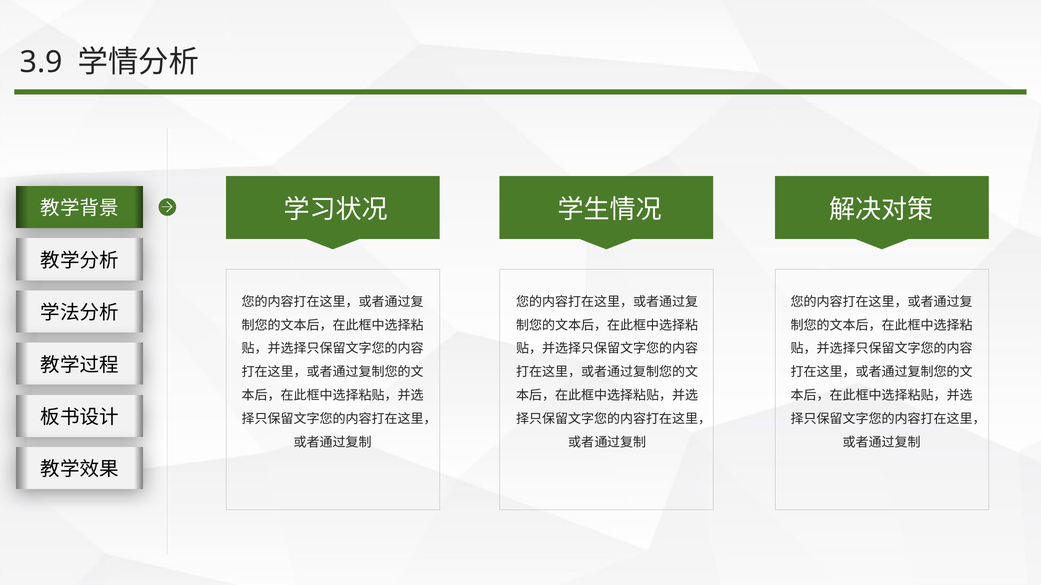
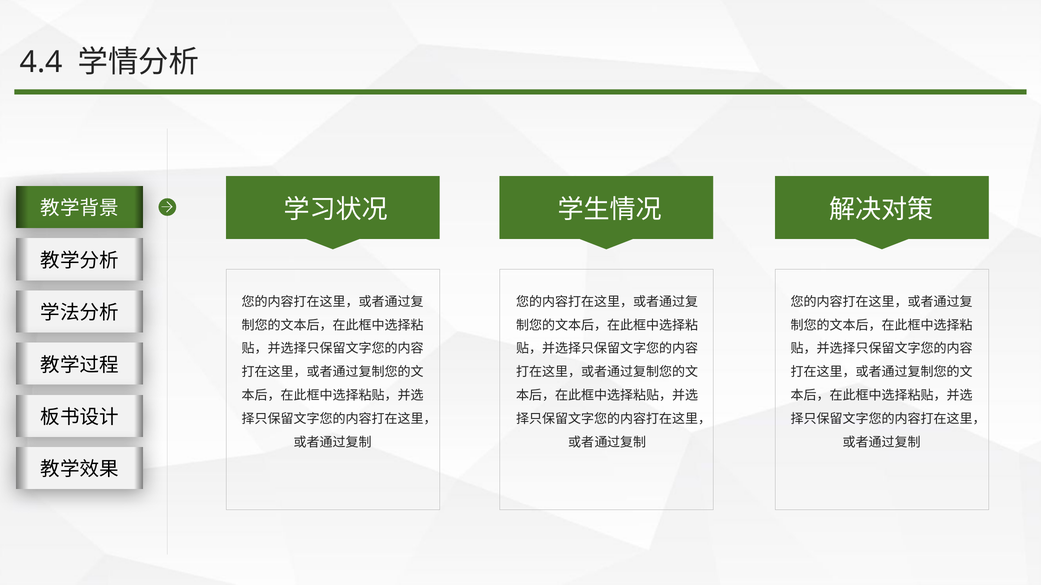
3.9: 3.9 -> 4.4 (41, 62)
